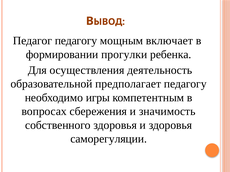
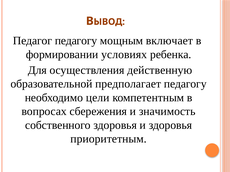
прогулки: прогулки -> условиях (124, 55)
деятельность: деятельность -> действенную (160, 70)
игры: игры -> цели (98, 98)
саморегуляции: саморегуляции -> приоритетным (109, 139)
